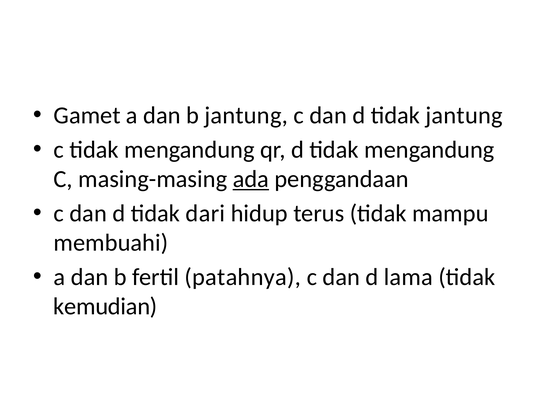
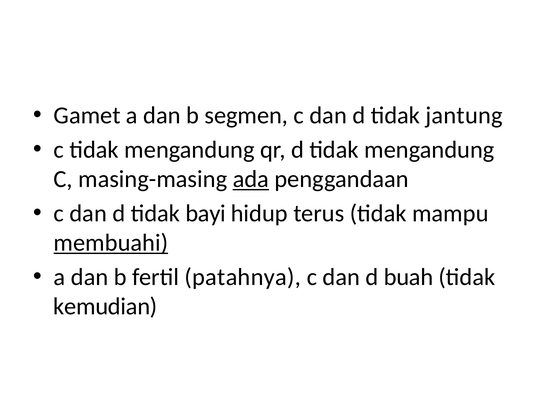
b jantung: jantung -> segmen (246, 115)
dari: dari -> bayi (206, 213)
membuahi underline: none -> present (111, 243)
lama: lama -> buah (409, 277)
